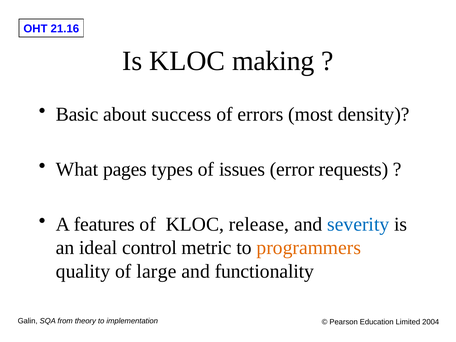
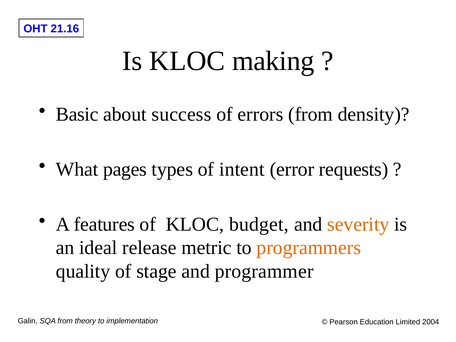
errors most: most -> from (311, 114)
issues: issues -> intent (242, 169)
release: release -> budget (259, 224)
severity colour: blue -> orange (358, 224)
control: control -> release (149, 248)
large: large -> stage (156, 271)
functionality: functionality -> programmer (264, 271)
